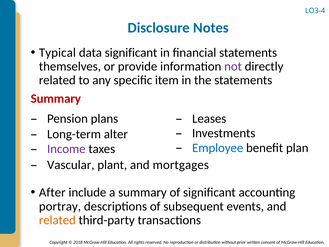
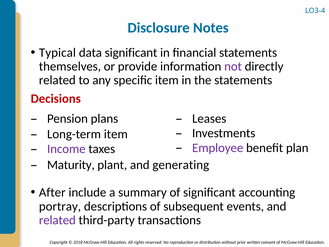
Summary: Summary -> Decisions (56, 98)
Long-term alter: alter -> item (116, 134)
Employee colour: blue -> purple (218, 148)
Vascular: Vascular -> Maturity (71, 165)
mortgages: mortgages -> generating (181, 165)
related colour: orange -> purple (57, 220)
